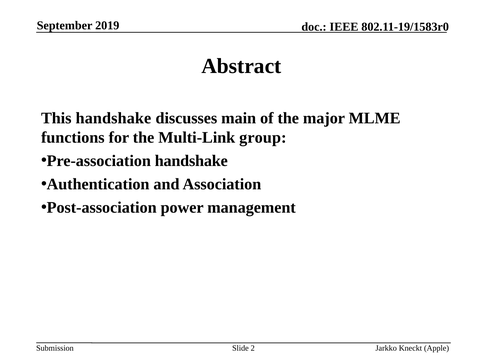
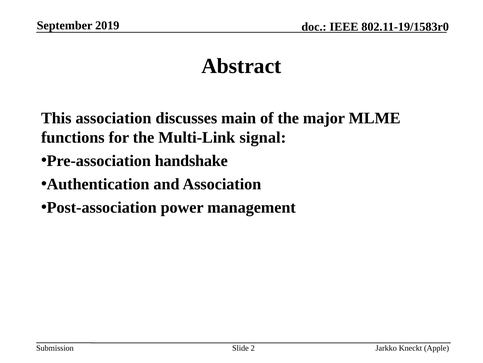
This handshake: handshake -> association (113, 118)
group: group -> signal (263, 137)
